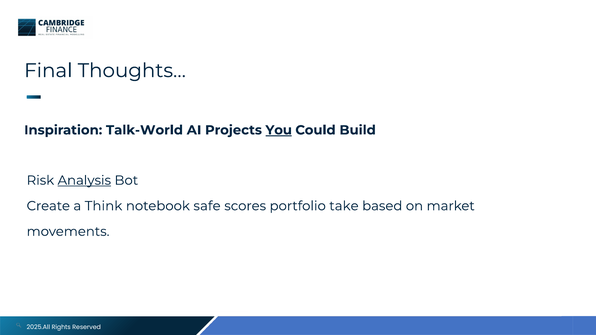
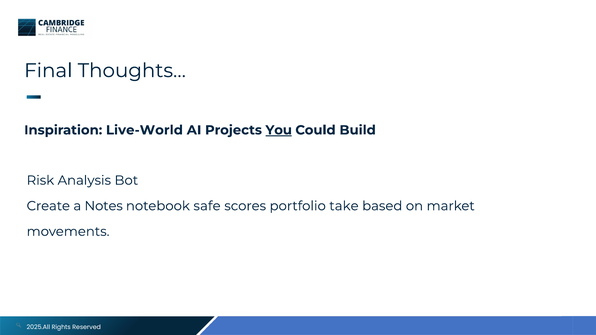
Talk-World: Talk-World -> Live-World (144, 130)
Analysis underline: present -> none (84, 180)
Think: Think -> Notes (104, 206)
